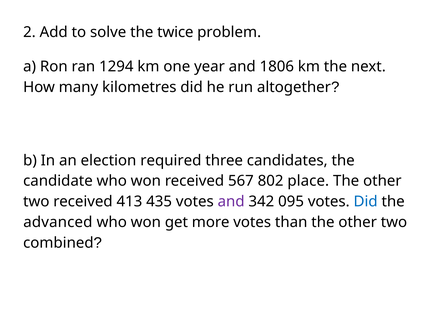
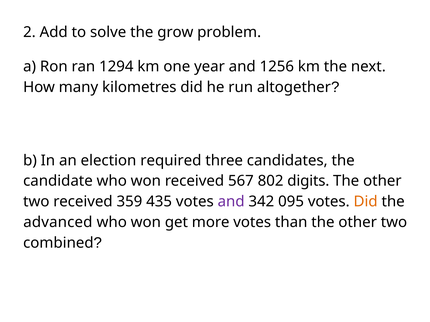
twice: twice -> grow (175, 32)
1806: 1806 -> 1256 (277, 67)
place: place -> digits (308, 181)
413: 413 -> 359 (129, 202)
Did colour: blue -> orange (366, 202)
